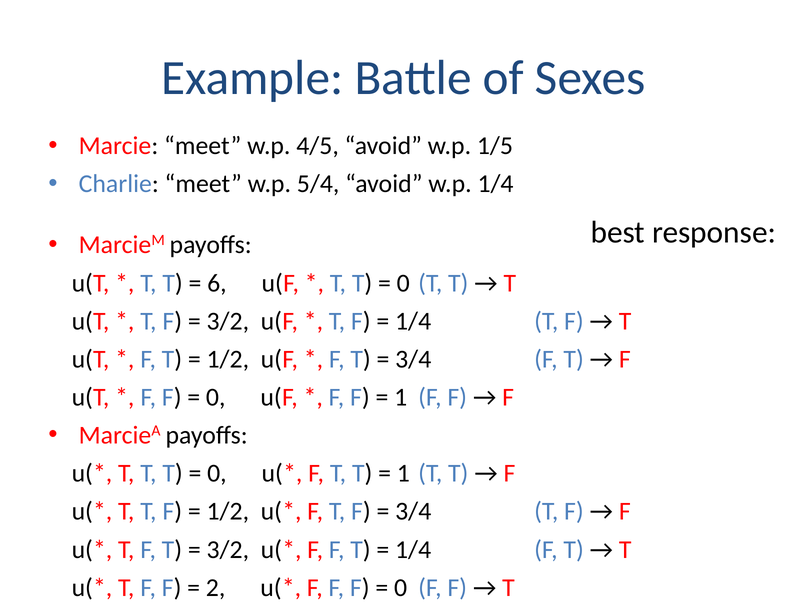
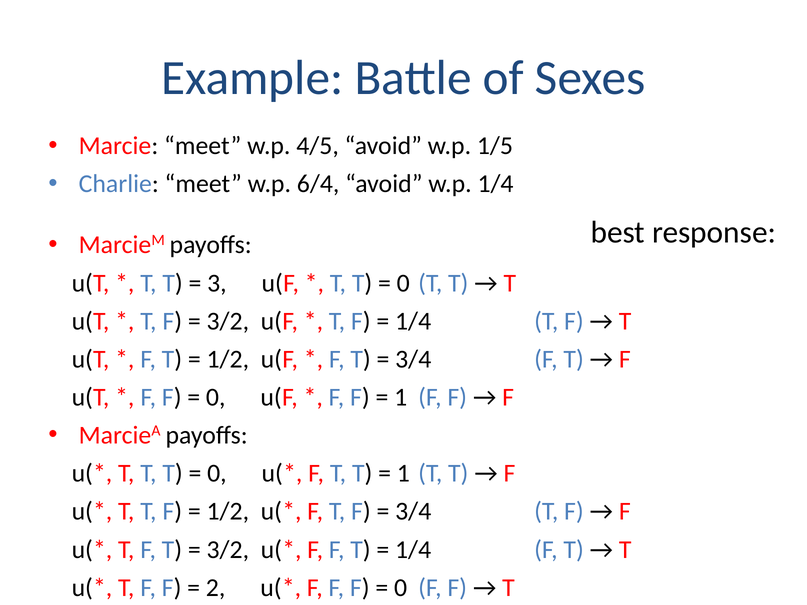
5/4: 5/4 -> 6/4 (318, 184)
6: 6 -> 3 (217, 283)
